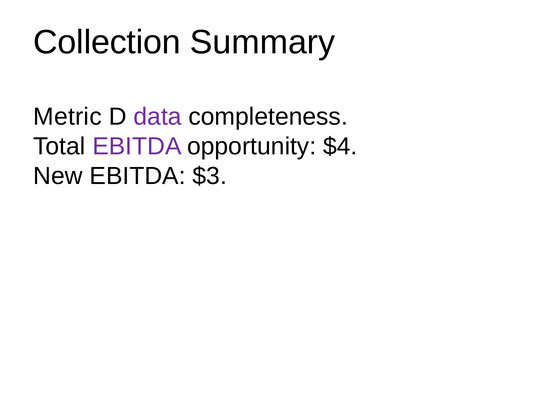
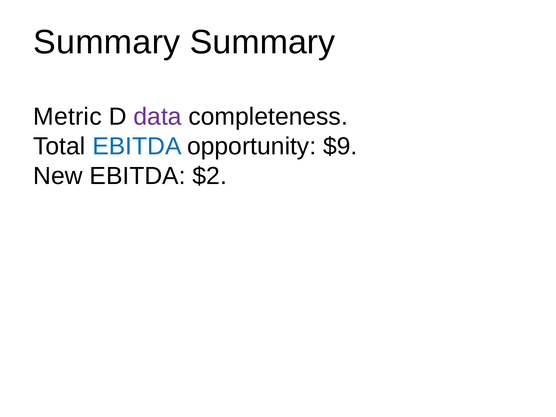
Collection: Collection -> Summary (107, 42)
EBITDA colour: purple -> blue (137, 146)
$4: $4 -> $9 (340, 146)
$3: $3 -> $2 (210, 176)
